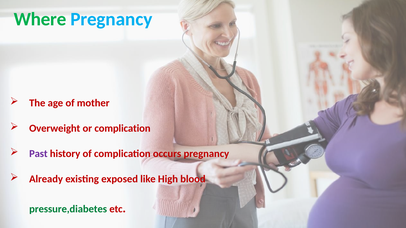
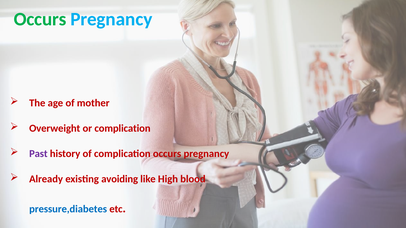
Where: Where -> Occurs (40, 19)
exposed: exposed -> avoiding (120, 179)
pressure,diabetes colour: green -> blue (68, 209)
